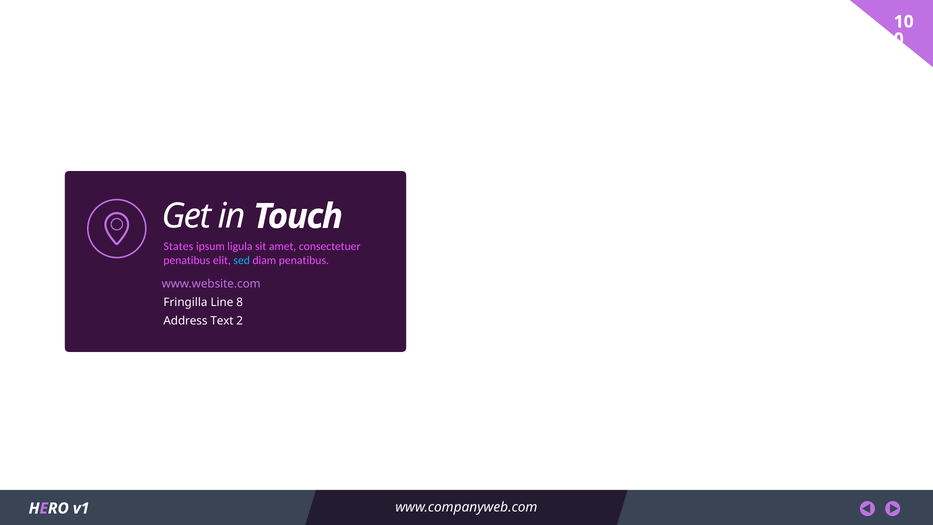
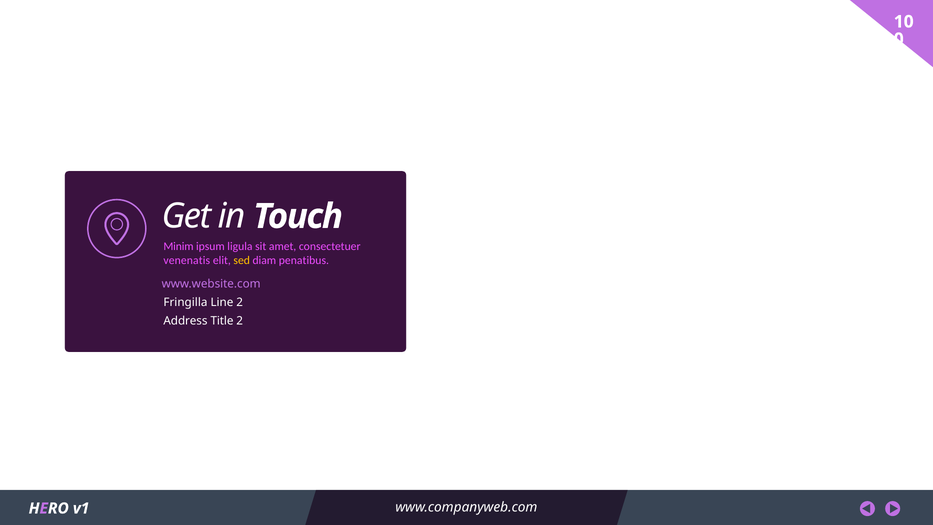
States: States -> Minim (179, 246)
penatibus: penatibus -> venenatis (187, 260)
sed colour: light blue -> yellow (242, 260)
Line 8: 8 -> 2 (240, 302)
Text: Text -> Title (222, 321)
